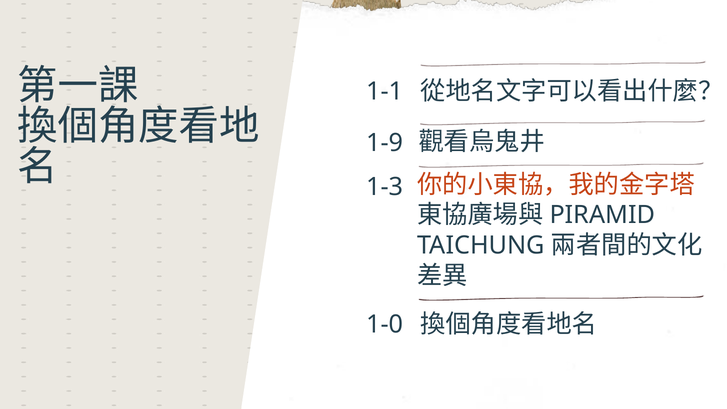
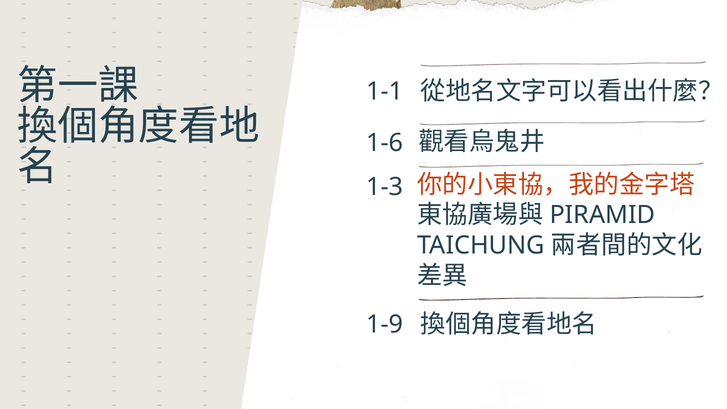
1-9: 1-9 -> 1-6 (385, 143)
1-0: 1-0 -> 1-9 (385, 324)
